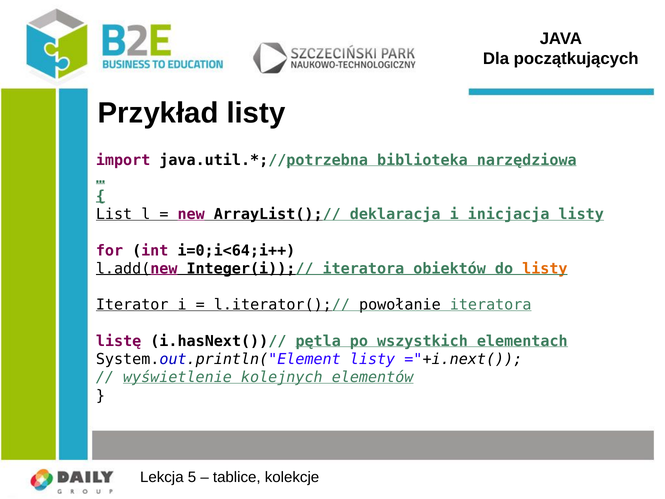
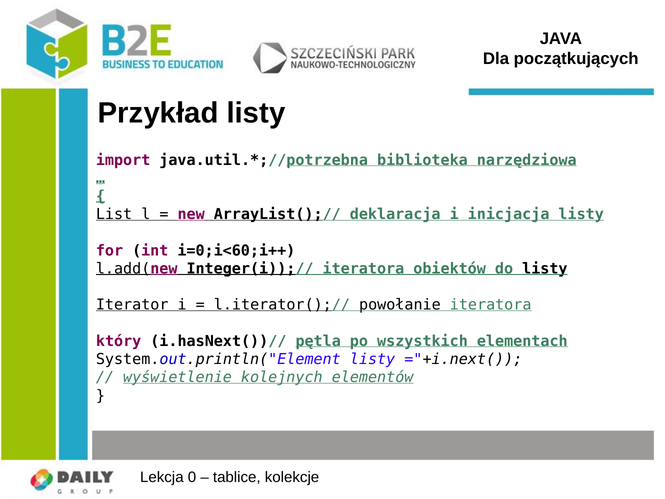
i=0;i<64;i++: i=0;i<64;i++ -> i=0;i<60;i++ (236, 251)
listy colour: orange -> black (545, 269)
listę: listę -> który (119, 341)
5: 5 -> 0 (192, 477)
